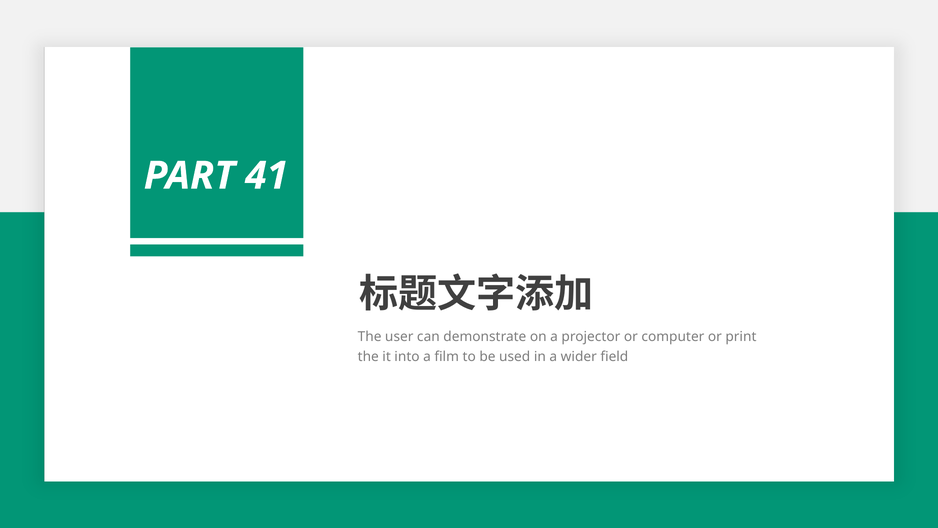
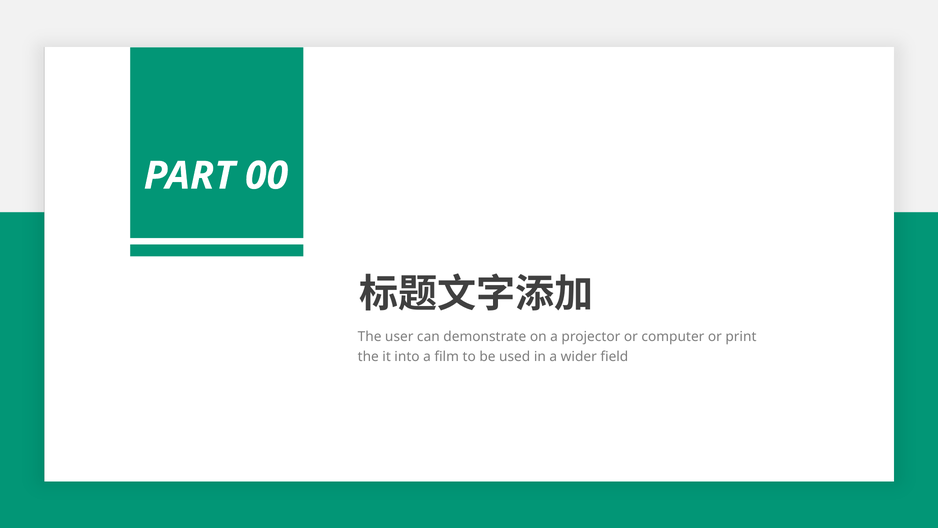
41: 41 -> 00 (267, 176)
